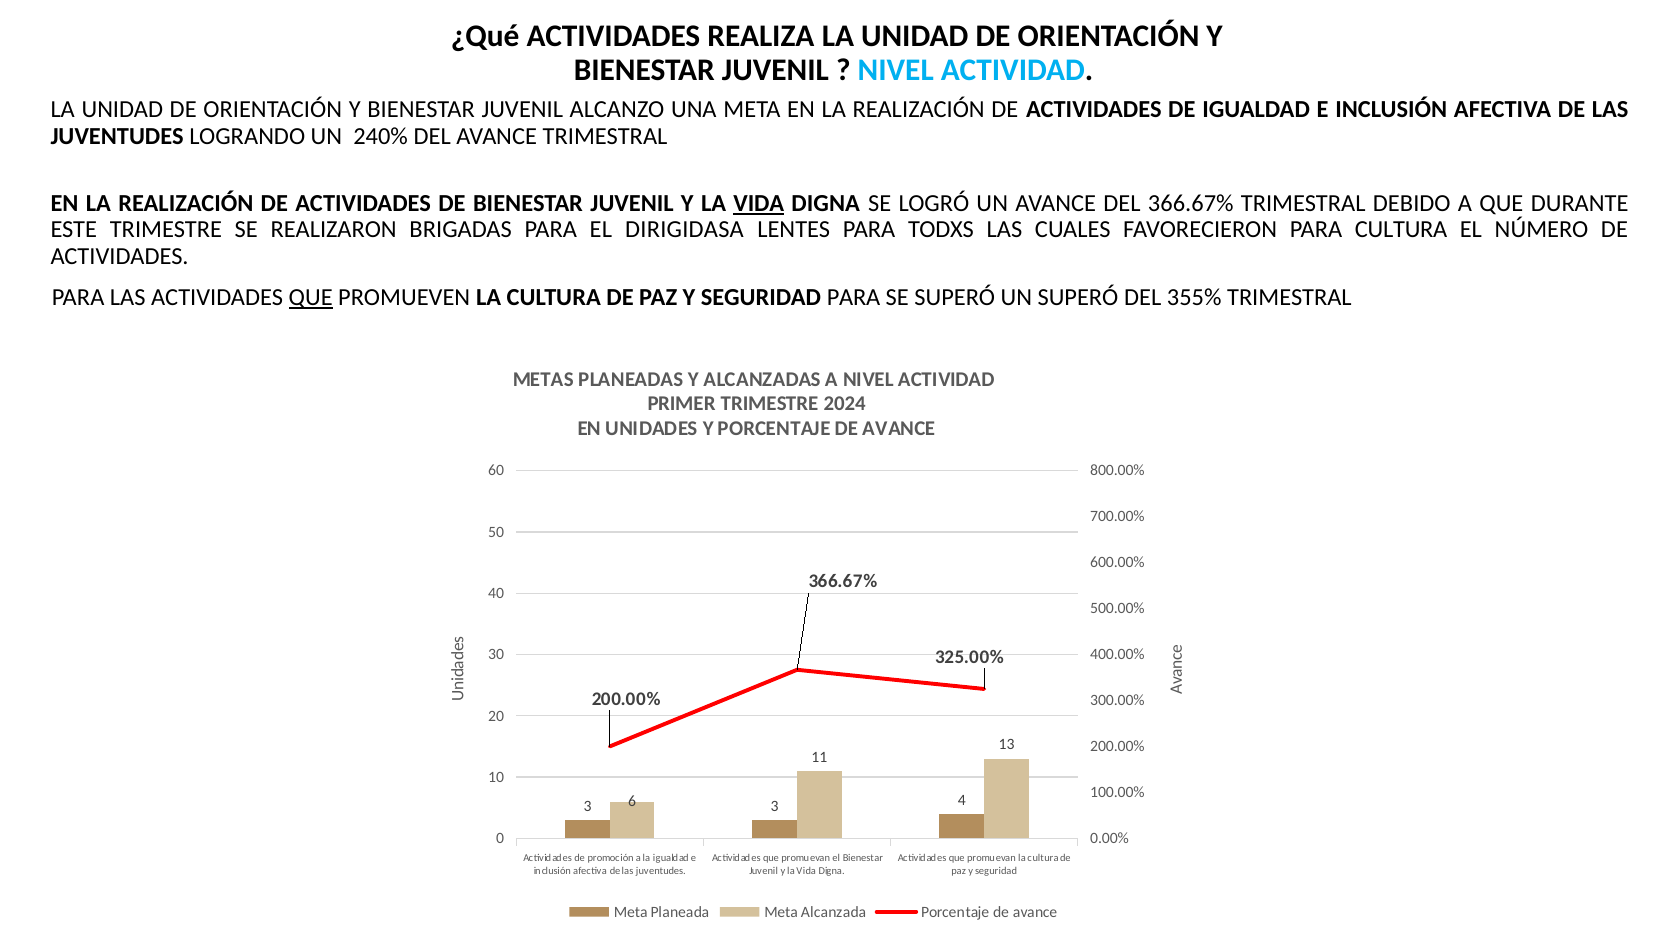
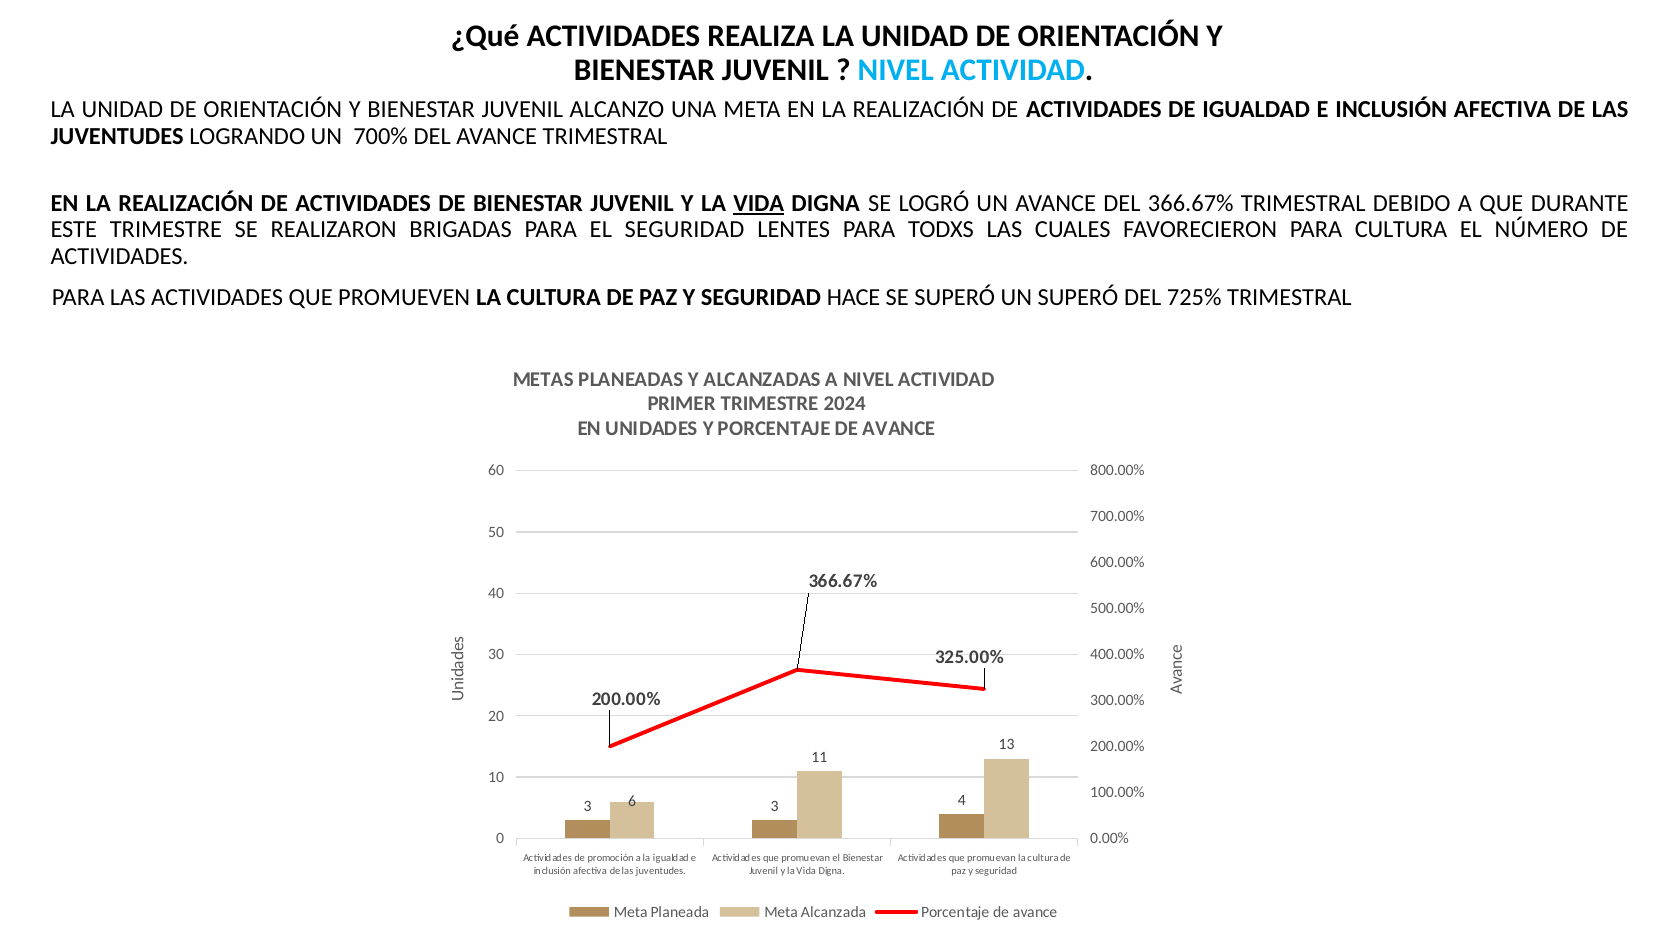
240%: 240% -> 700% (381, 136)
EL DIRIGIDASA: DIRIGIDASA -> SEGURIDAD (685, 230)
QUE underline: present -> none (311, 297)
SEGURIDAD PARA: PARA -> HACE (854, 297)
355%: 355% -> 725% (1194, 297)
